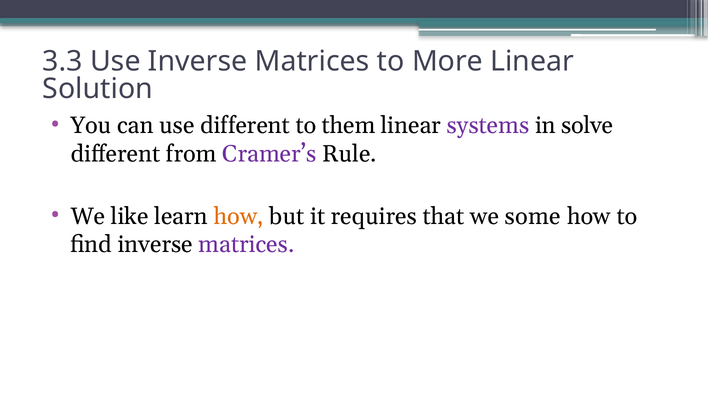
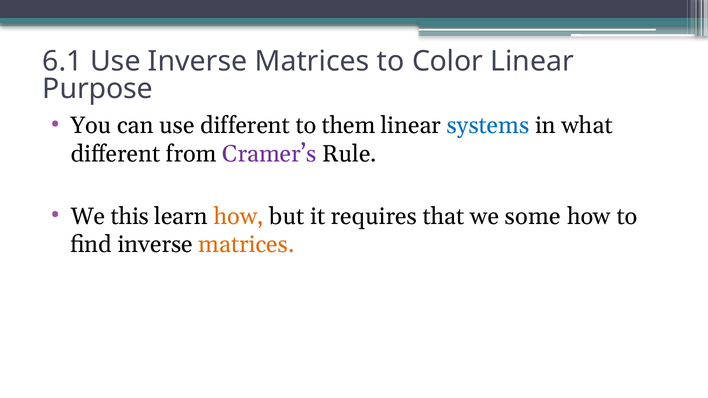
3.3: 3.3 -> 6.1 (62, 61)
More: More -> Color (447, 61)
Solution: Solution -> Purpose (98, 89)
systems colour: purple -> blue (488, 126)
solve: solve -> what (587, 126)
like: like -> this (130, 216)
matrices colour: purple -> orange (246, 245)
